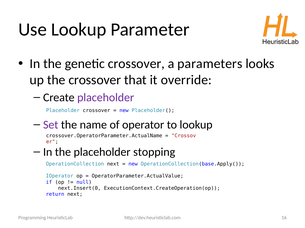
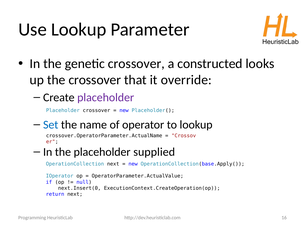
parameters: parameters -> constructed (210, 64)
Set colour: purple -> blue (51, 125)
stopping: stopping -> supplied (154, 152)
